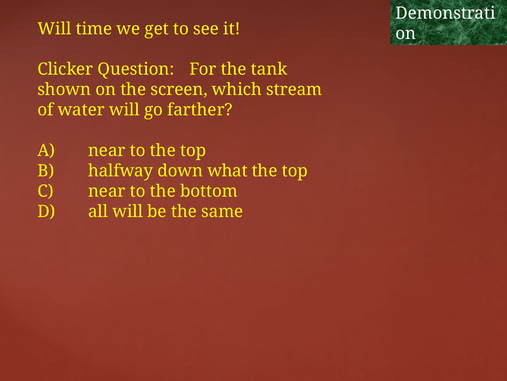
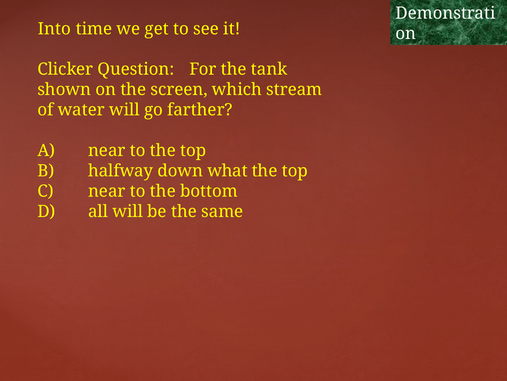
Will: Will -> Into (54, 29)
